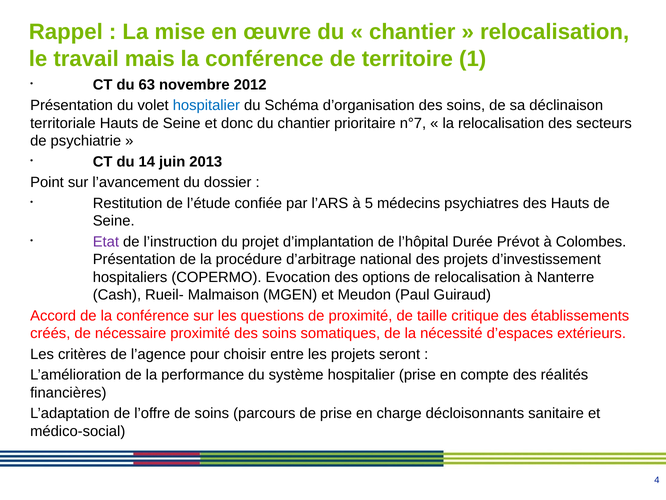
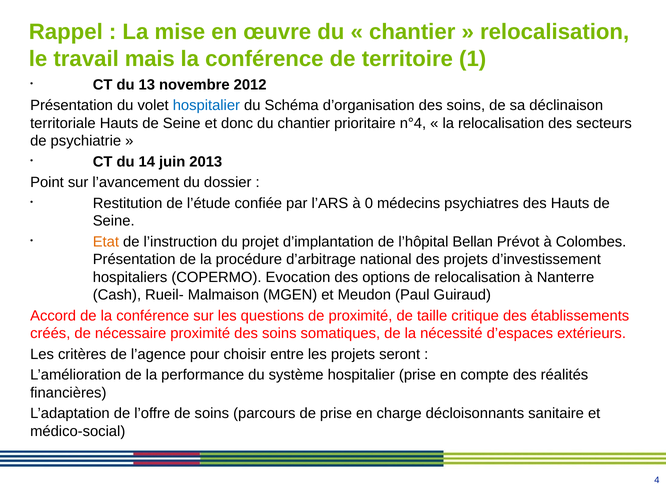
63: 63 -> 13 (147, 85)
n°7: n°7 -> n°4 (413, 123)
5: 5 -> 0 (369, 203)
Etat colour: purple -> orange (106, 242)
Durée: Durée -> Bellan (473, 242)
